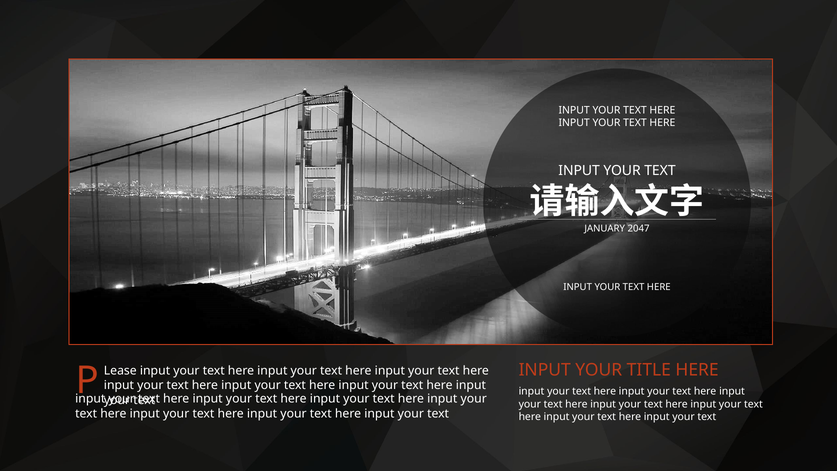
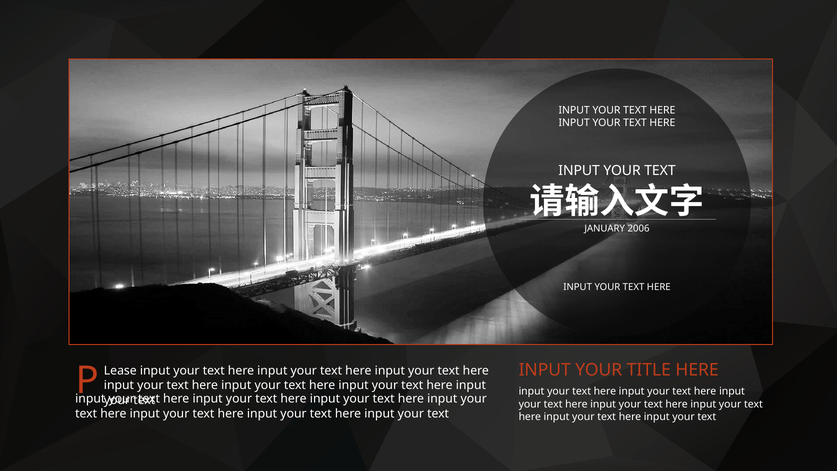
2047: 2047 -> 2006 (639, 229)
